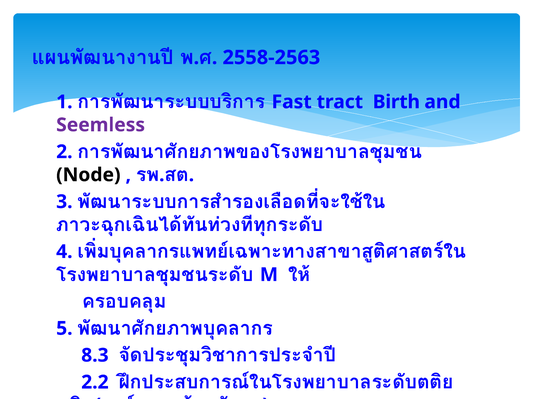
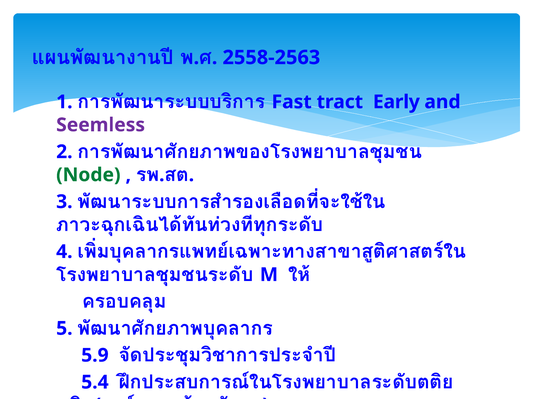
Birth: Birth -> Early (396, 102)
Node colour: black -> green (88, 175)
8.3: 8.3 -> 5.9 (95, 356)
2.2: 2.2 -> 5.4 (95, 383)
